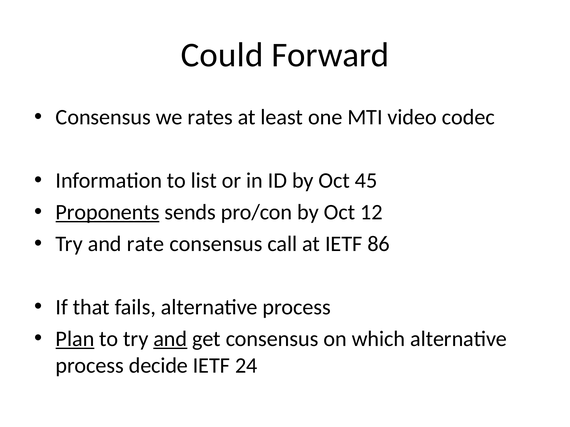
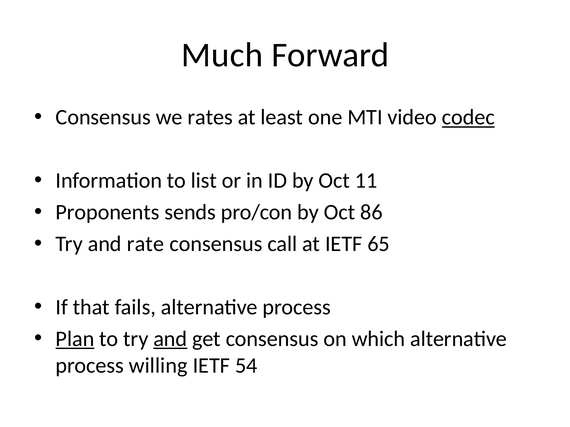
Could: Could -> Much (222, 55)
codec underline: none -> present (468, 117)
45: 45 -> 11 (366, 181)
Proponents underline: present -> none (108, 213)
12: 12 -> 86 (371, 213)
86: 86 -> 65 (379, 244)
decide: decide -> willing (158, 366)
24: 24 -> 54 (246, 366)
